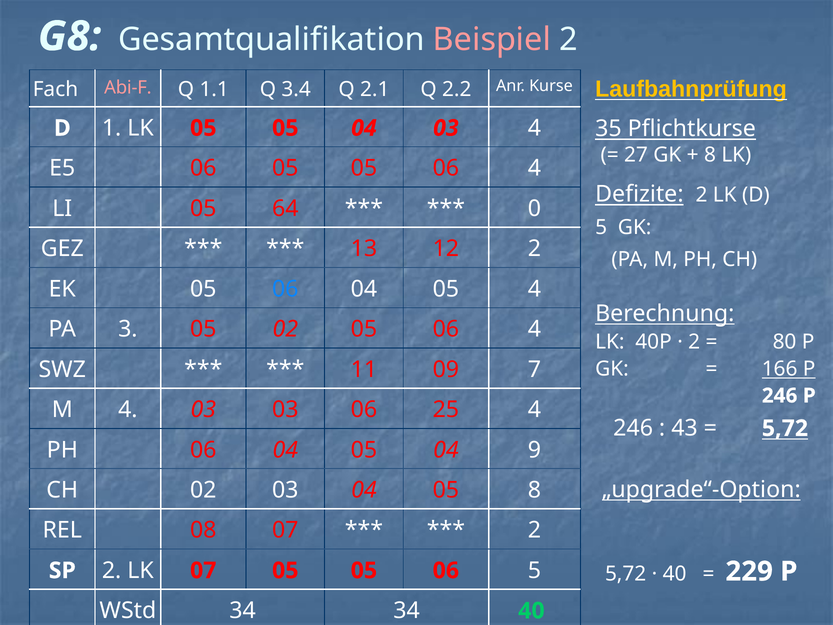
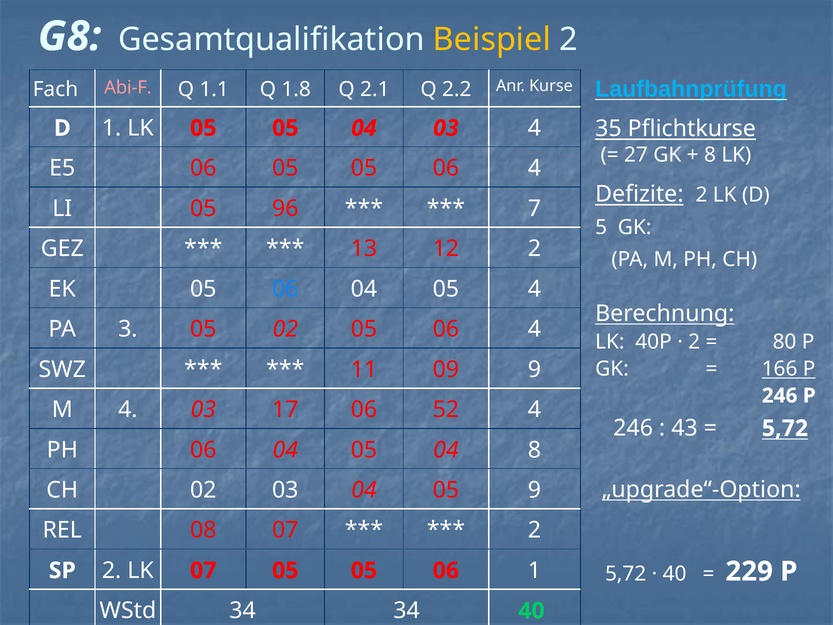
Beispiel colour: pink -> yellow (492, 39)
Laufbahnprüfung colour: yellow -> light blue (691, 89)
3.4: 3.4 -> 1.8 (296, 89)
64: 64 -> 96 (285, 208)
0: 0 -> 7 (534, 208)
09 7: 7 -> 9 (534, 369)
03 03: 03 -> 17 (285, 410)
25: 25 -> 52 (446, 410)
04 9: 9 -> 8 (534, 450)
05 8: 8 -> 9 (534, 490)
06 5: 5 -> 1 (534, 570)
